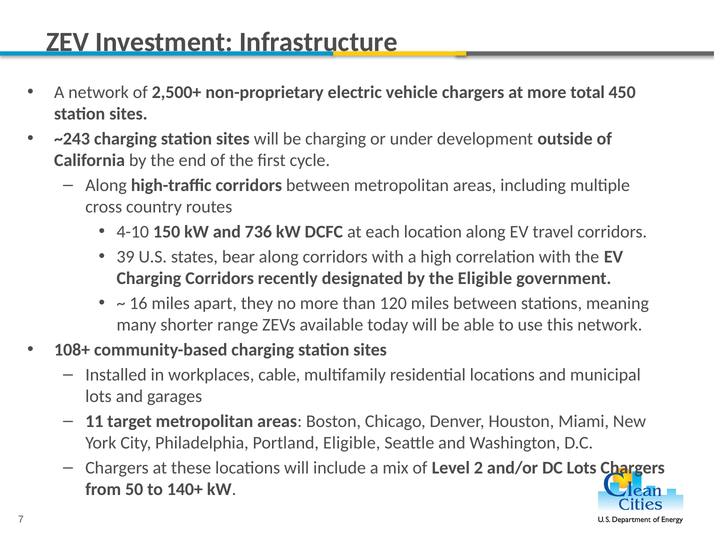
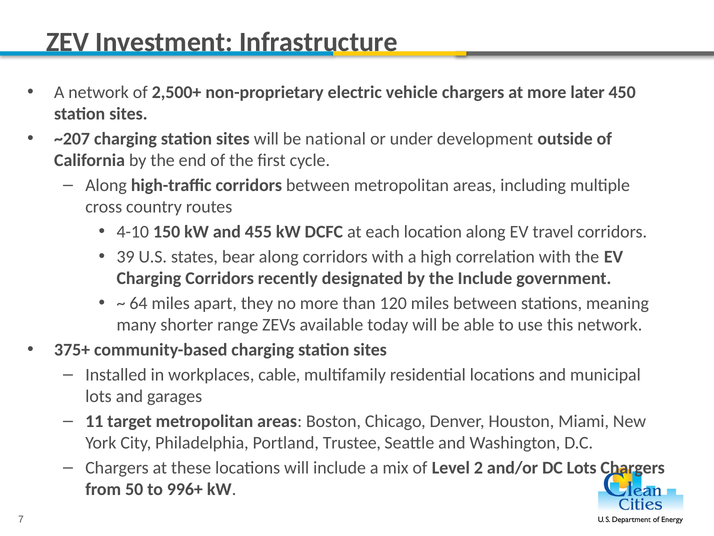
total: total -> later (588, 92)
~243: ~243 -> ~207 (72, 139)
be charging: charging -> national (336, 139)
736: 736 -> 455 (258, 232)
the Eligible: Eligible -> Include (485, 278)
16: 16 -> 64 (138, 303)
108+: 108+ -> 375+ (72, 349)
Portland Eligible: Eligible -> Trustee (352, 442)
140+: 140+ -> 996+ (185, 489)
